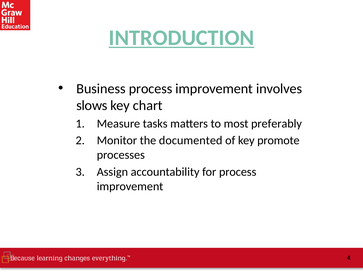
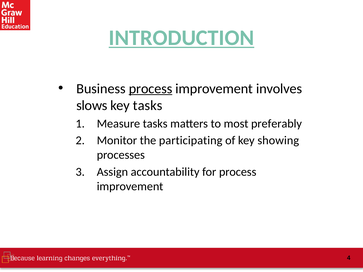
process underline: none -> present (151, 89)
key chart: chart -> tasks (148, 106)
documented: documented -> participating (191, 141)
promote: promote -> showing (278, 141)
